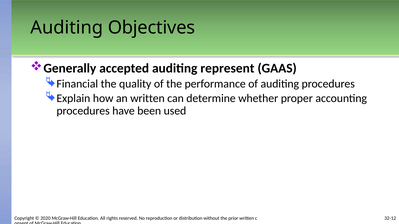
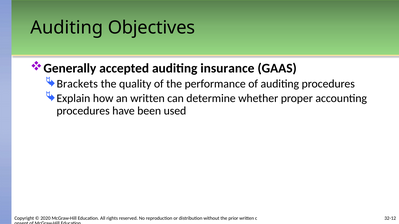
represent: represent -> insurance (227, 68)
Financial: Financial -> Brackets (77, 84)
